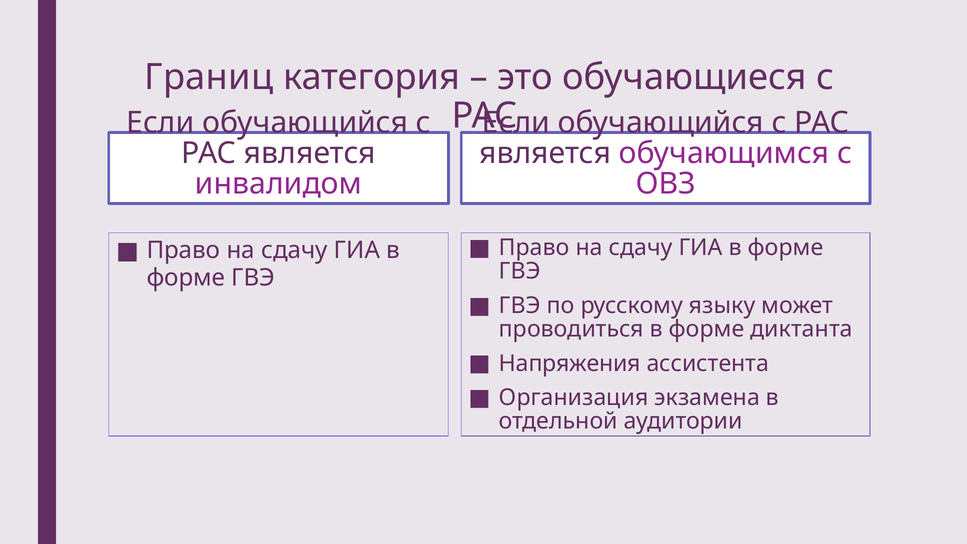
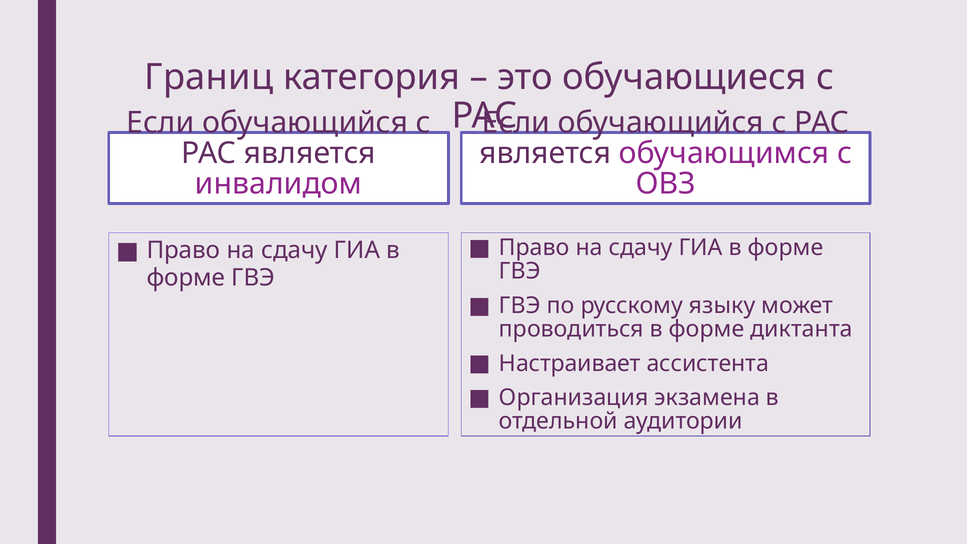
Напряжения: Напряжения -> Настраивает (570, 363)
